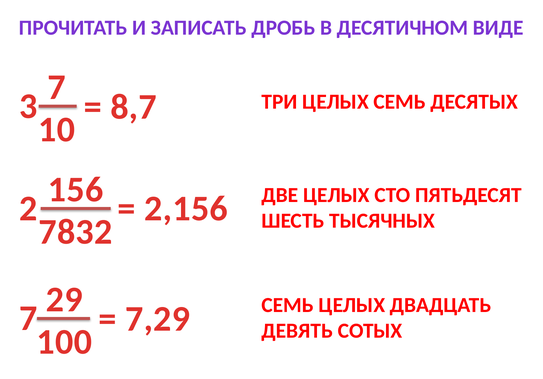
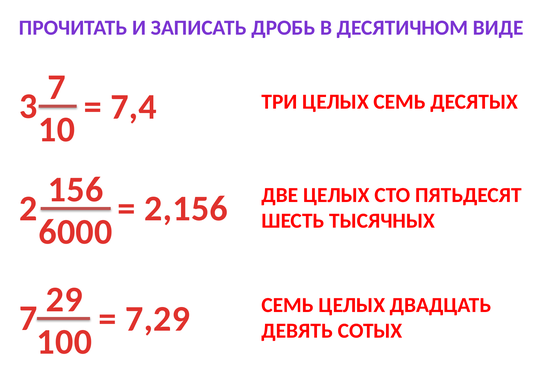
8,7: 8,7 -> 7,4 (134, 107)
7832: 7832 -> 6000 (75, 232)
